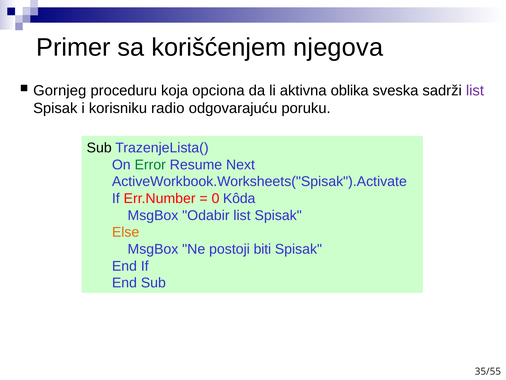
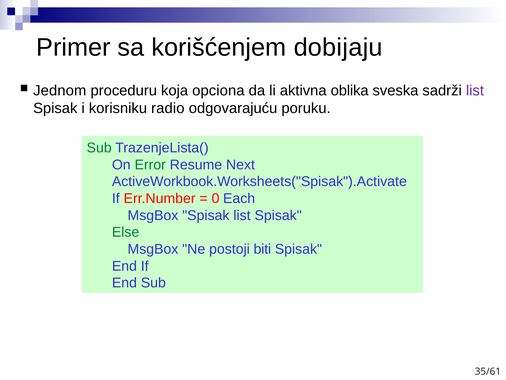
njegova: njegova -> dobijaju (338, 48)
Gornjeg: Gornjeg -> Jednom (60, 90)
Sub colour: black -> green (99, 148)
Kôda: Kôda -> Each (239, 198)
MsgBox Odabir: Odabir -> Spisak (206, 215)
Else colour: orange -> green (126, 232)
35/55: 35/55 -> 35/61 (488, 371)
